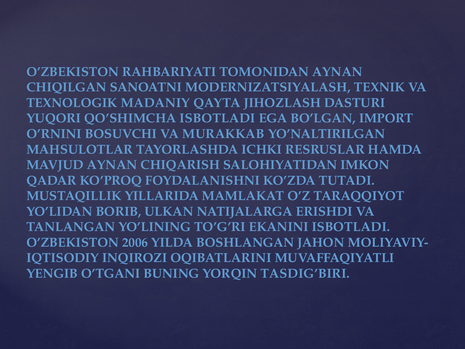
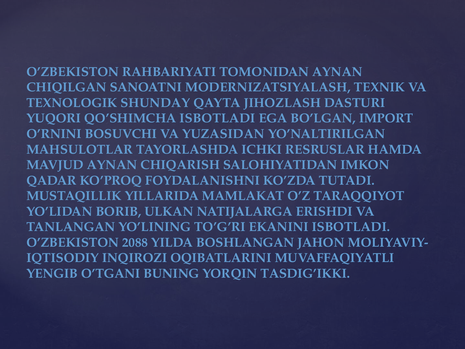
MADANIY: MADANIY -> SHUNDAY (155, 103)
MURAKKAB: MURAKKAB -> YUZASIDAN (223, 134)
2006: 2006 -> 2088 (135, 242)
TASDIG’BIRI: TASDIG’BIRI -> TASDIG’IKKI (305, 273)
